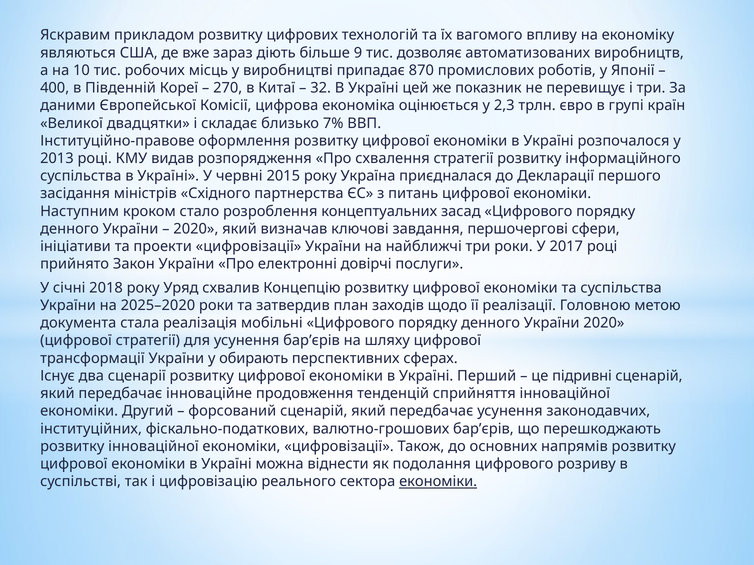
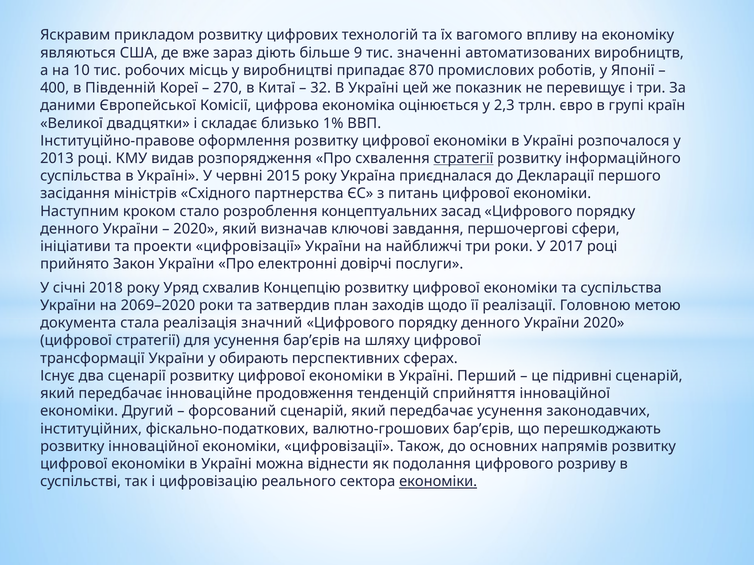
дозволяє: дозволяє -> значенні (429, 53)
7%: 7% -> 1% (333, 123)
стратегії underline: none -> present (463, 159)
2025–2020: 2025–2020 -> 2069–2020 (158, 306)
мобільні: мобільні -> значний (272, 323)
